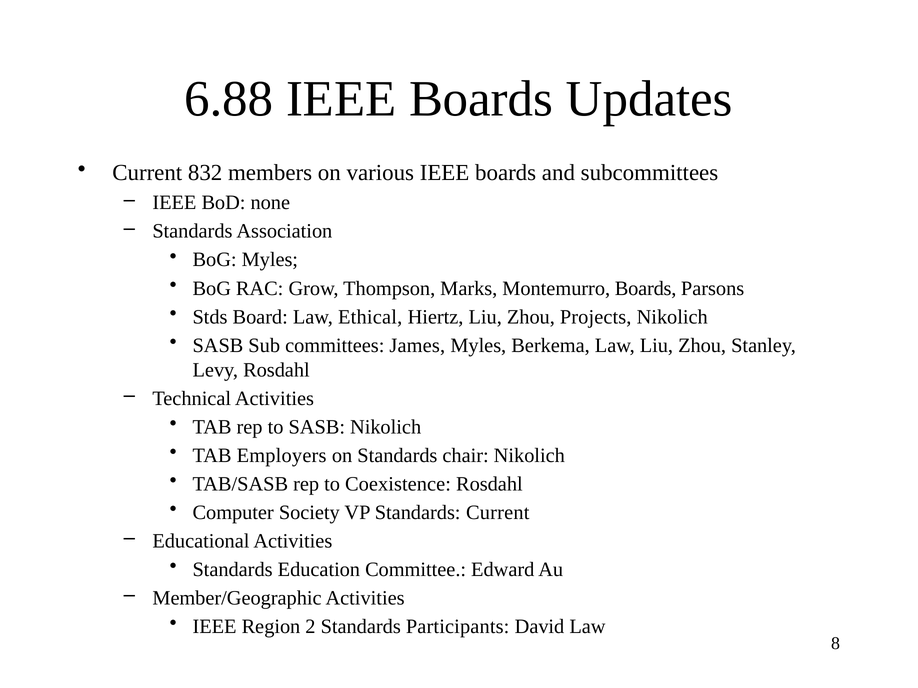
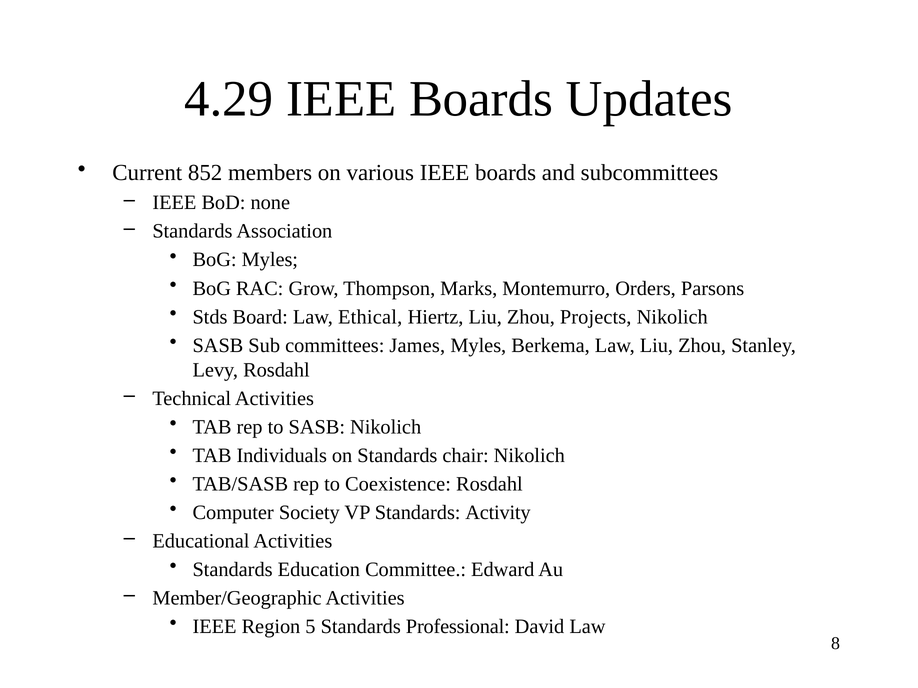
6.88: 6.88 -> 4.29 (229, 99)
832: 832 -> 852 (205, 173)
Montemurro Boards: Boards -> Orders (646, 289)
Employers: Employers -> Individuals (282, 456)
Standards Current: Current -> Activity (498, 513)
2: 2 -> 5 (310, 627)
Participants: Participants -> Professional (458, 627)
